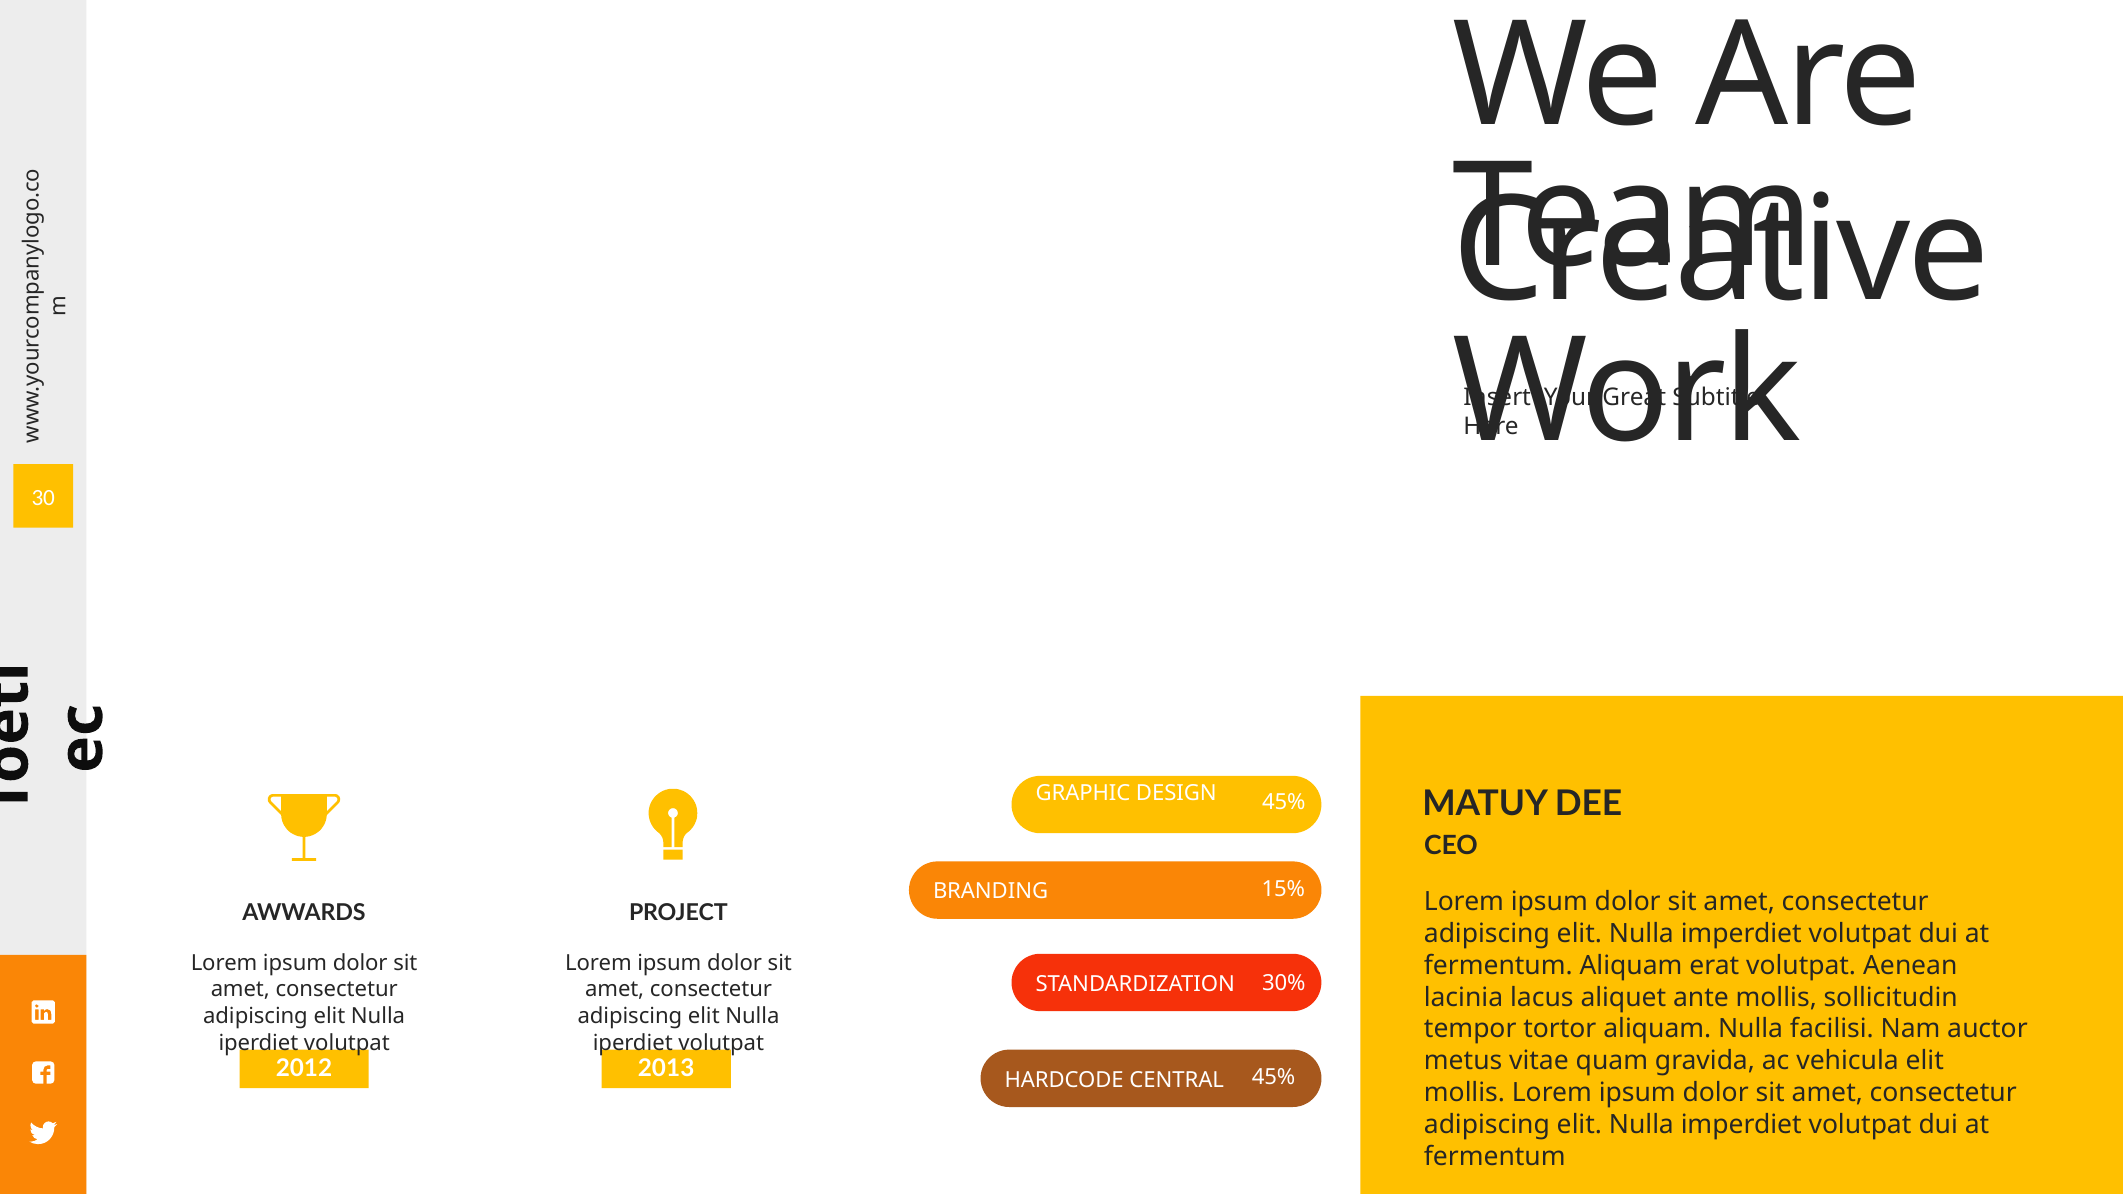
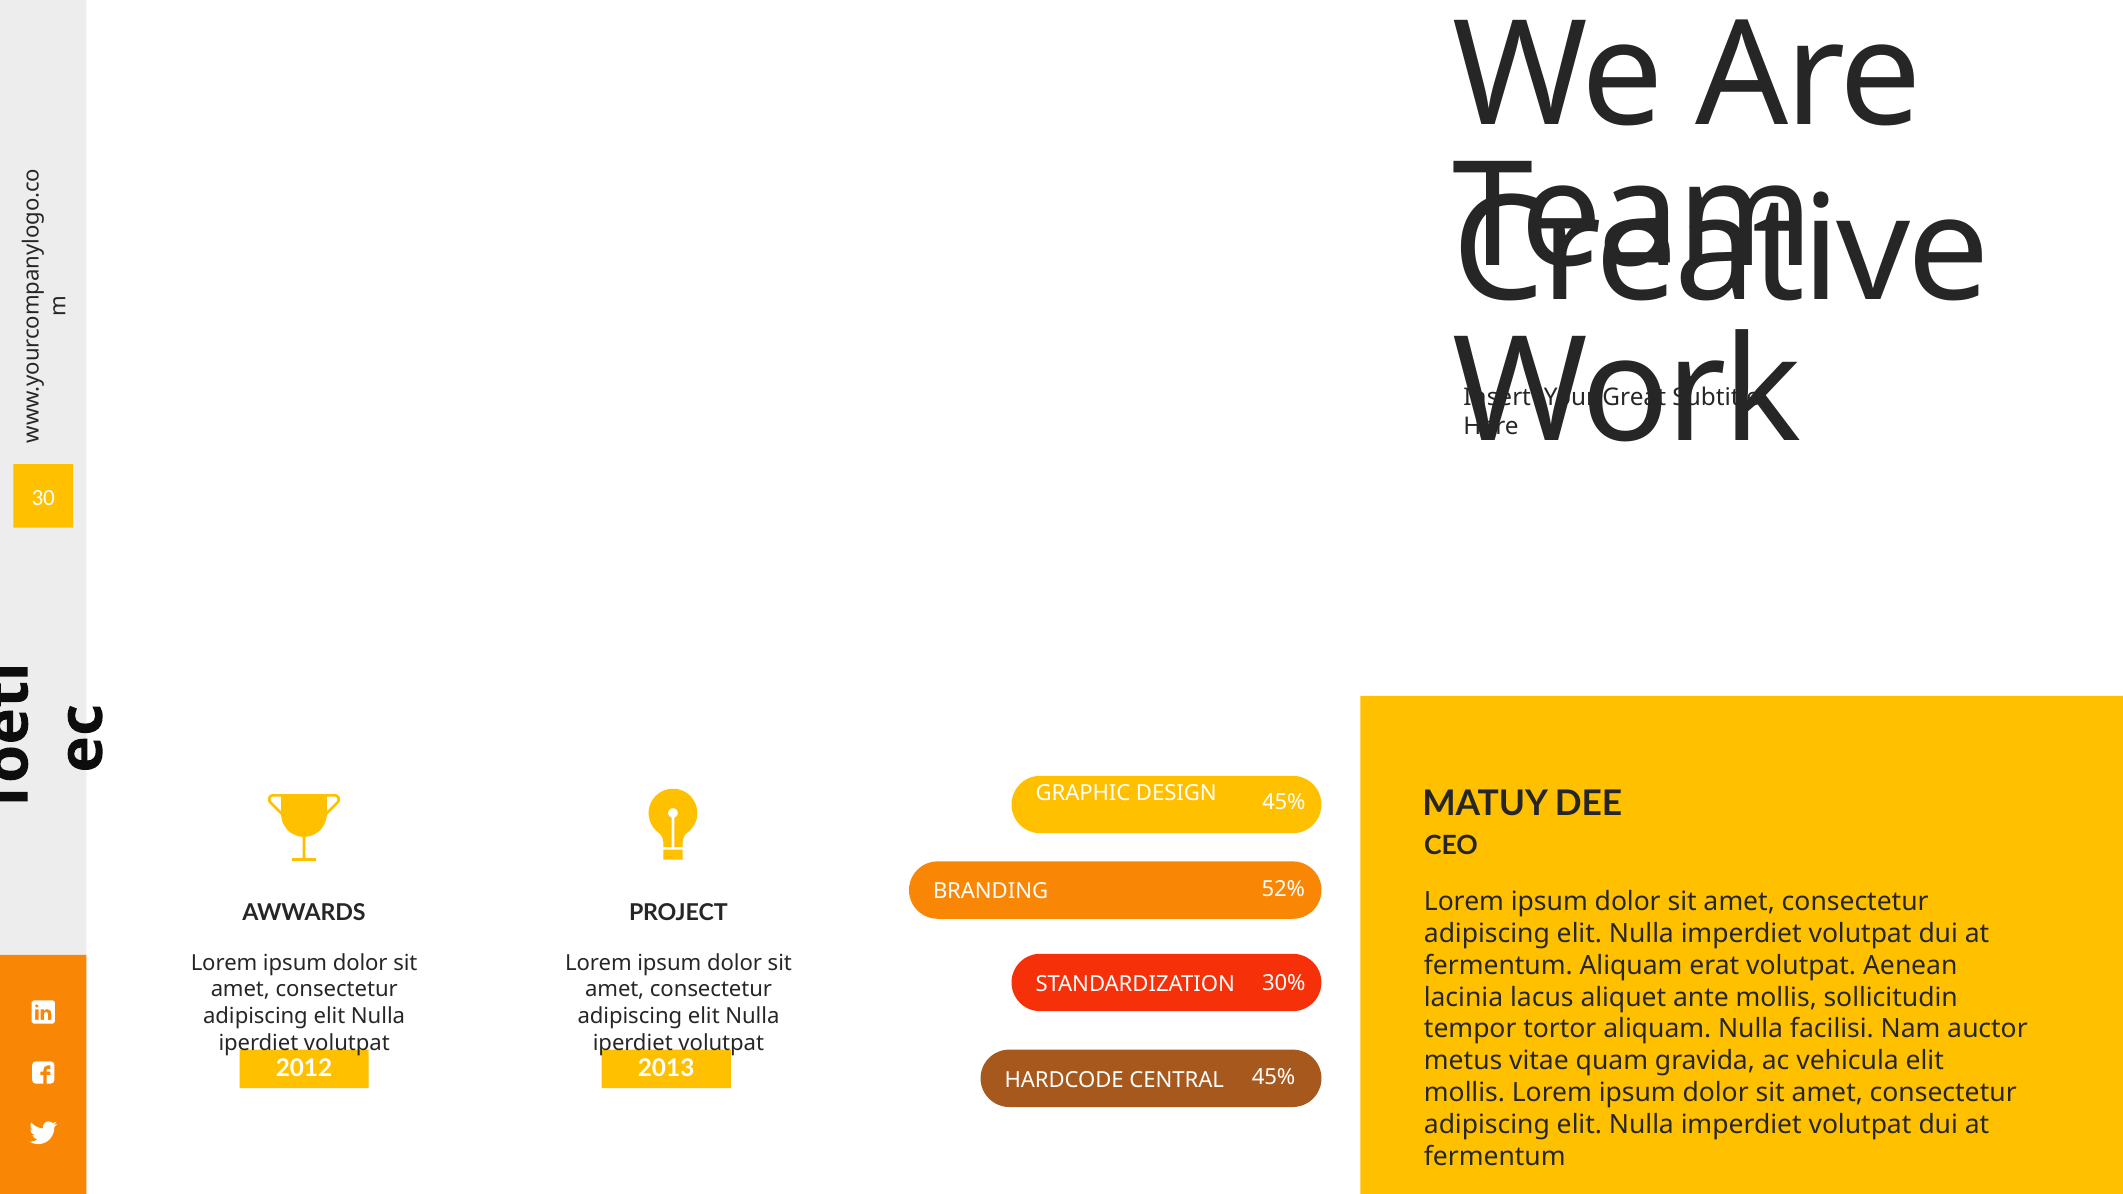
15%: 15% -> 52% (1283, 889)
